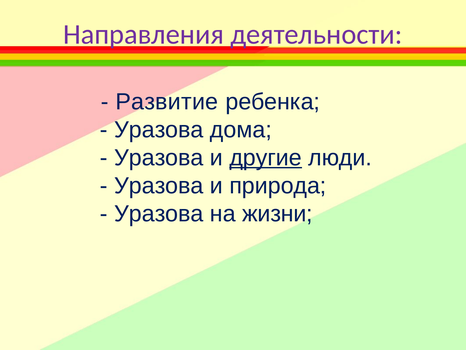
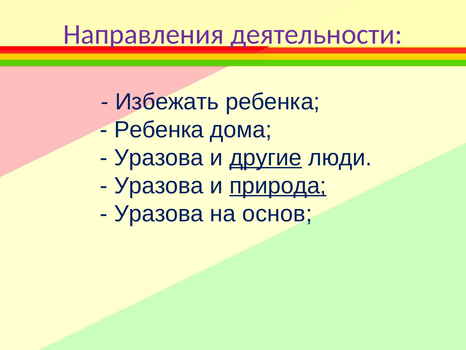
Развитие: Развитие -> Избежать (167, 102)
Уразова: Уразова -> Ребенка (159, 130)
природа underline: none -> present (278, 185)
жизни: жизни -> основ (277, 213)
